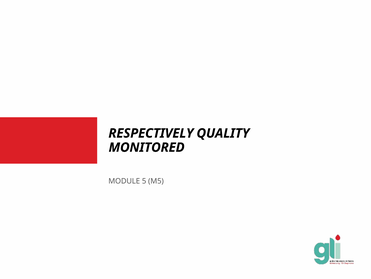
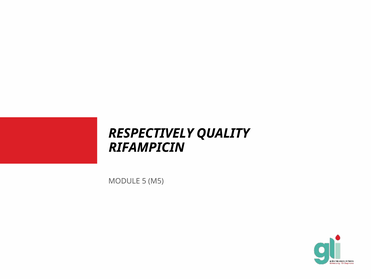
MONITORED: MONITORED -> RIFAMPICIN (147, 148)
